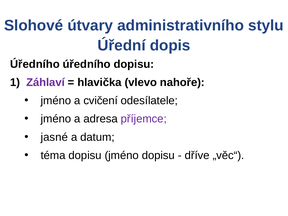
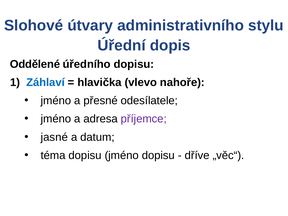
Úředního: Úředního -> Oddělené (35, 64)
Záhlaví colour: purple -> blue (45, 82)
cvičení: cvičení -> přesné (101, 101)
